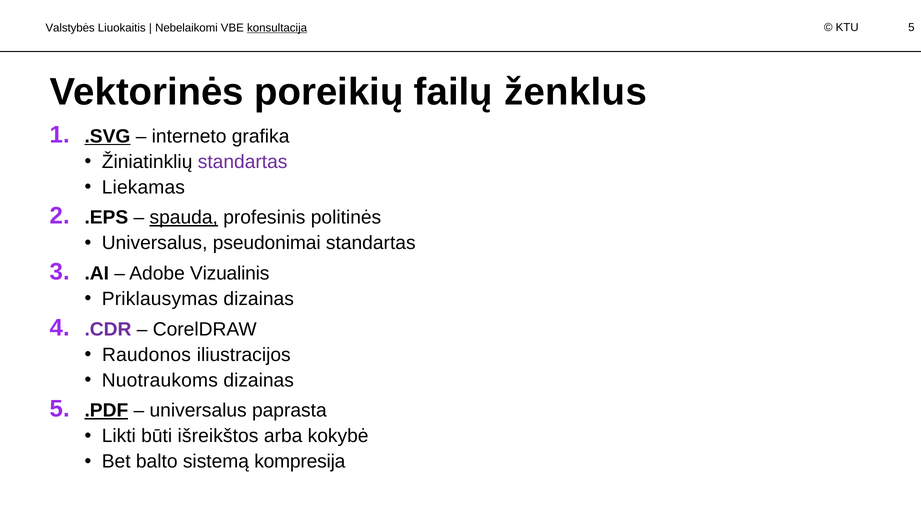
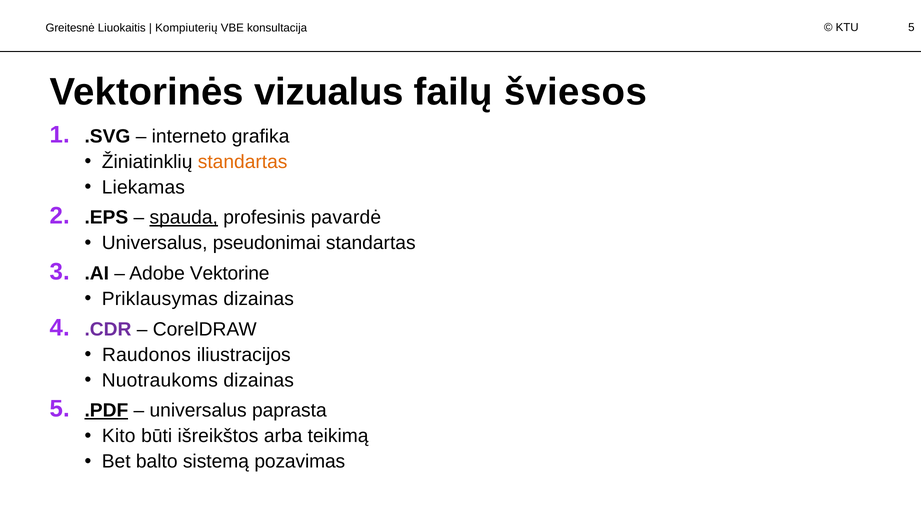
Valstybės: Valstybės -> Greitesnė (70, 28)
Nebelaikomi: Nebelaikomi -> Kompiuterių (186, 28)
konsultacija underline: present -> none (277, 28)
poreikių: poreikių -> vizualus (329, 92)
ženklus: ženklus -> šviesos (576, 92)
.SVG underline: present -> none (107, 136)
standartas colour: purple -> orange (243, 162)
politinės: politinės -> pavardė (346, 218)
Vizualinis: Vizualinis -> Vektorine (230, 273)
Likti: Likti -> Kito (119, 436)
kokybė: kokybė -> teikimą (338, 436)
kompresija: kompresija -> pozavimas (300, 462)
